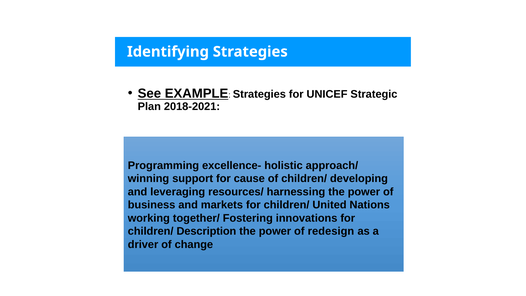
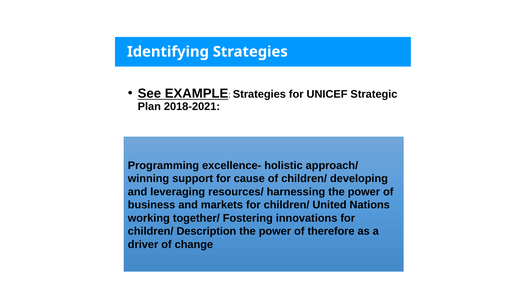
redesign: redesign -> therefore (331, 231)
